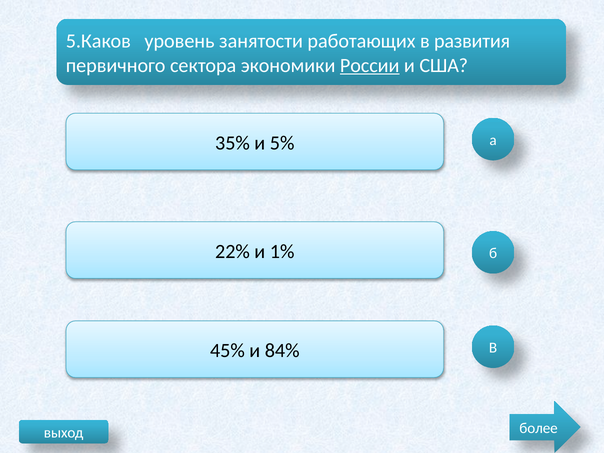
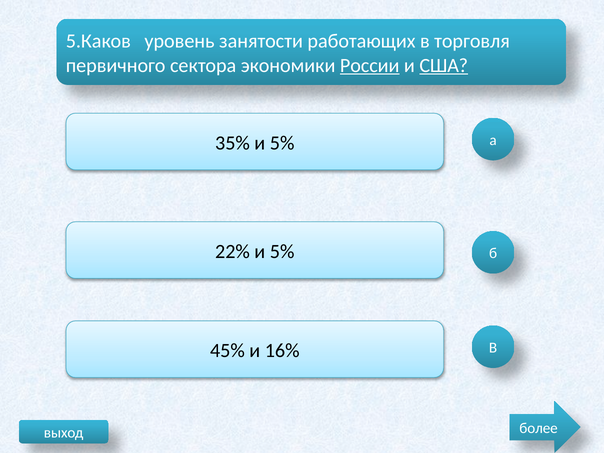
развития: развития -> торговля (472, 41)
США underline: none -> present (444, 65)
22% и 1%: 1% -> 5% (282, 252)
84%: 84% -> 16% (282, 351)
